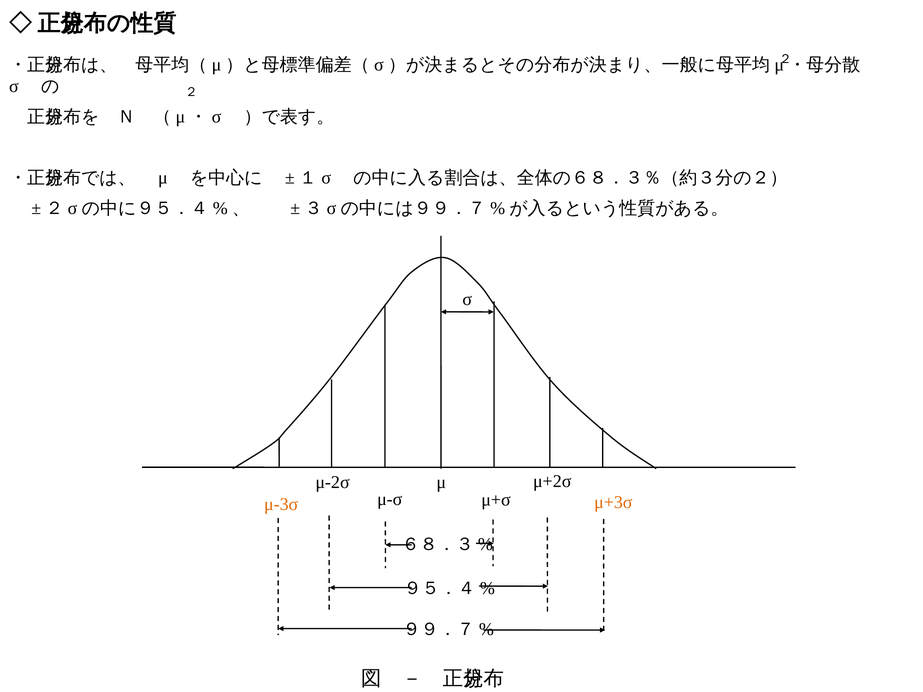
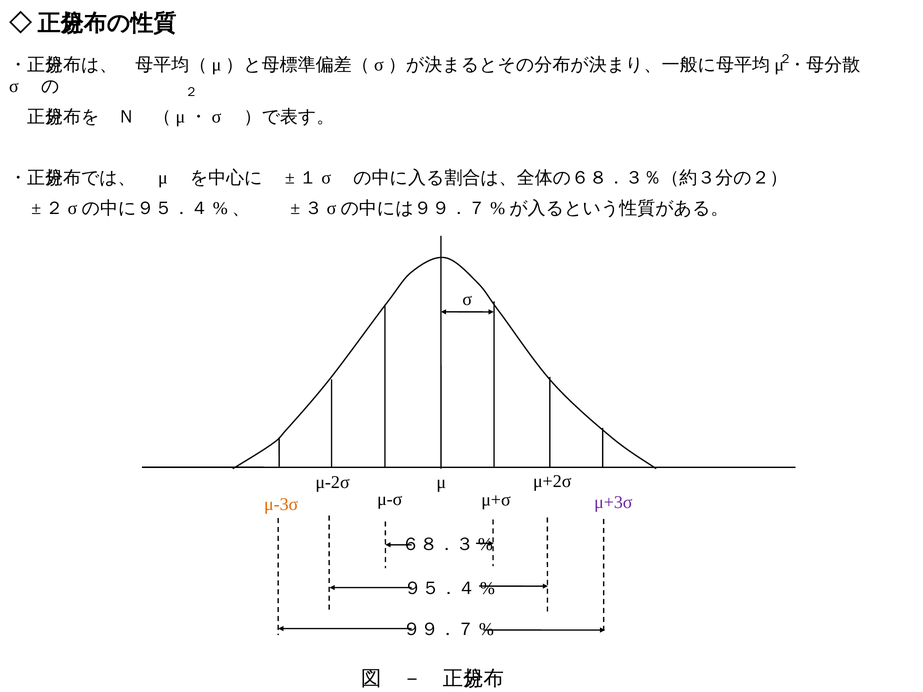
μ+3σ colour: orange -> purple (613, 502)
